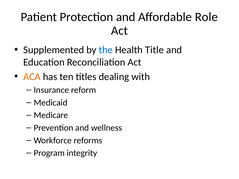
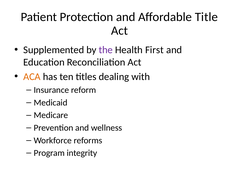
Role: Role -> Title (206, 17)
the colour: blue -> purple (106, 50)
Title: Title -> First (154, 50)
